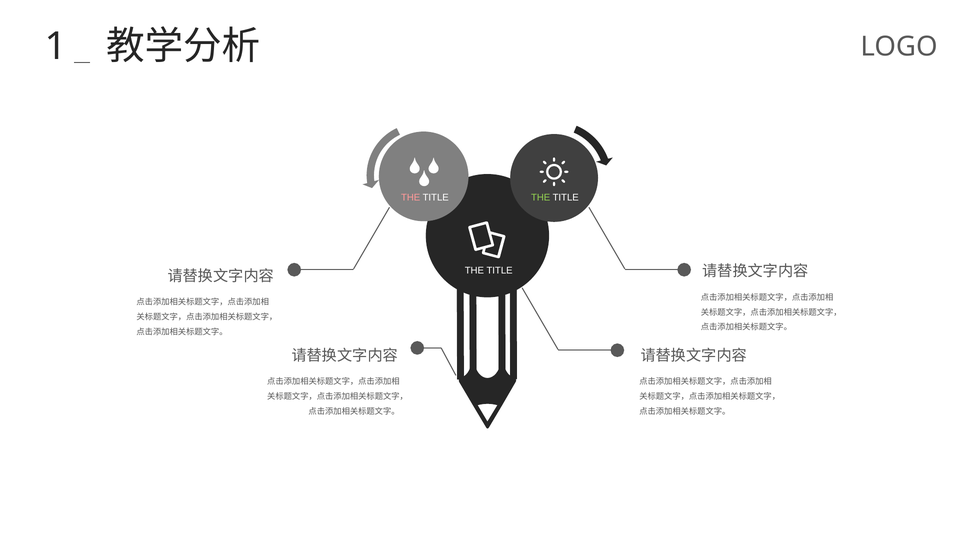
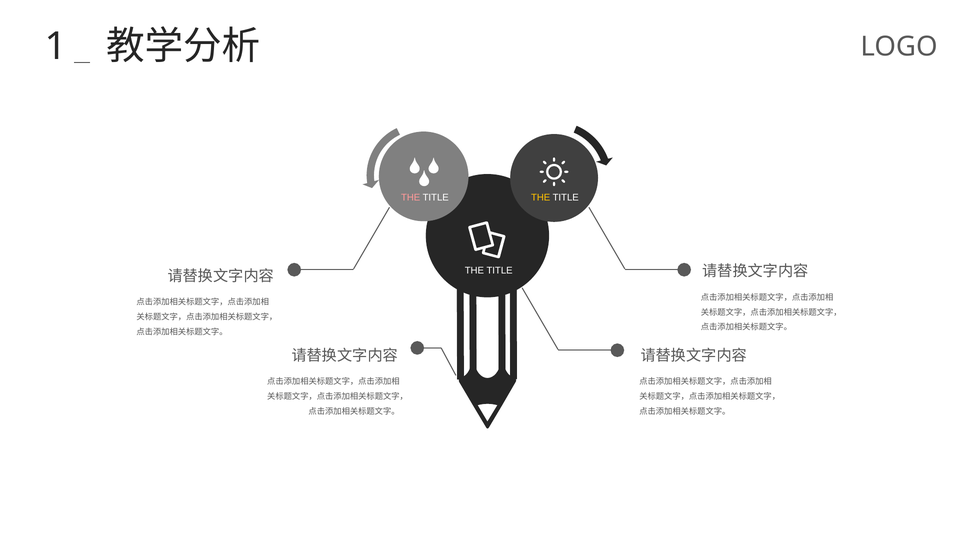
THE colour: light green -> yellow (541, 197)
